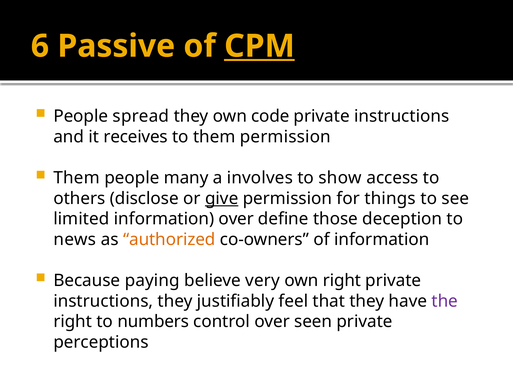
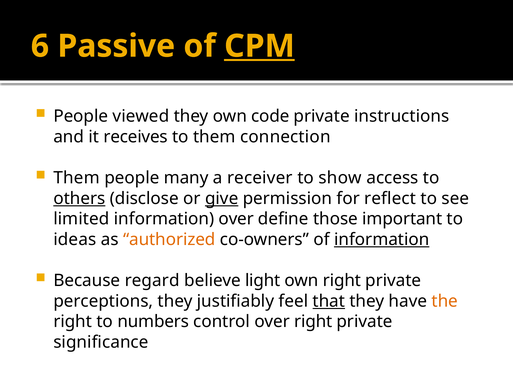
spread: spread -> viewed (141, 116)
them permission: permission -> connection (285, 137)
involves: involves -> receiver (260, 178)
others underline: none -> present (79, 198)
things: things -> reflect (390, 198)
deception: deception -> important (402, 219)
news: news -> ideas (75, 239)
information underline: none -> present (382, 239)
paying: paying -> regard (152, 280)
very: very -> light (263, 280)
instructions: instructions -> perceptions (103, 301)
that underline: none -> present (329, 301)
the colour: purple -> orange (445, 301)
over seen: seen -> right (313, 321)
perceptions: perceptions -> significance (101, 342)
